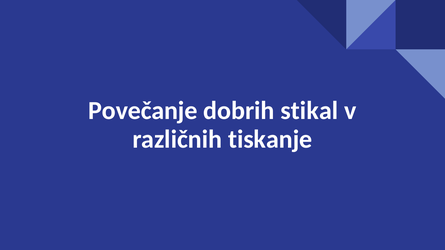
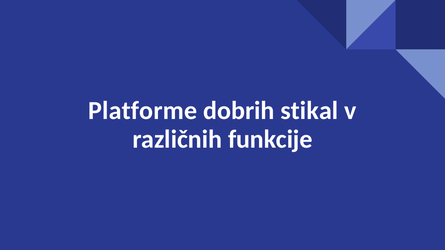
Povečanje: Povečanje -> Platforme (143, 111)
tiskanje: tiskanje -> funkcije (270, 139)
